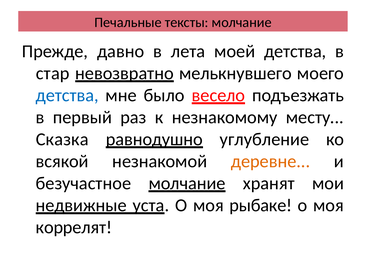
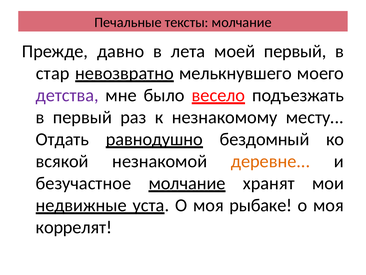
моей детства: детства -> первый (295, 51)
детства colour: blue -> purple (67, 95)
Сказка: Сказка -> Отдать (62, 139)
углубление: углубление -> бездомный (265, 139)
